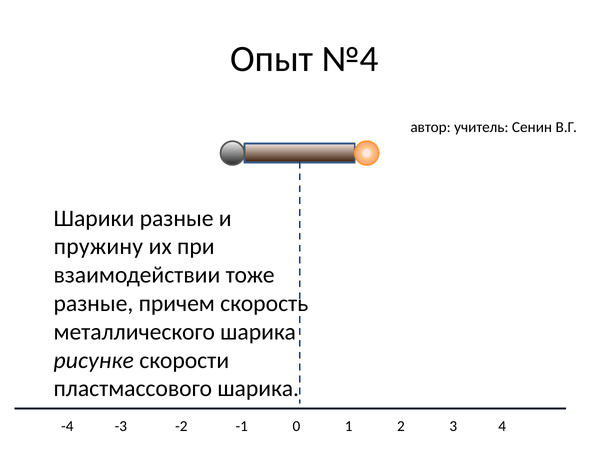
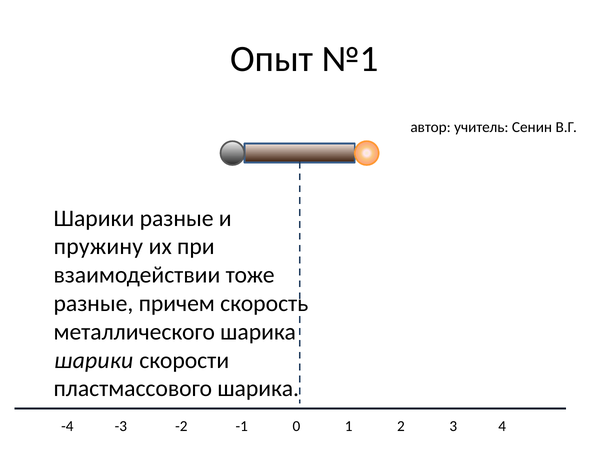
№4: №4 -> №1 (350, 59)
рисунке: рисунке -> шарики (94, 361)
